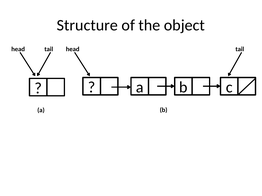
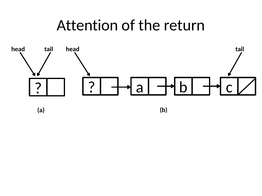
Structure: Structure -> Attention (87, 25)
object: object -> return (184, 25)
